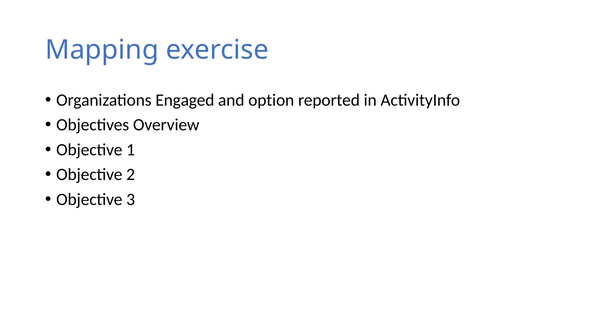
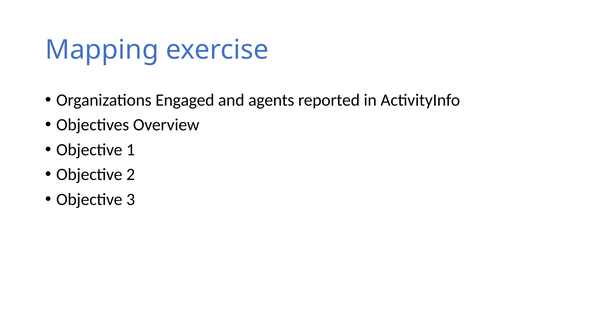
option: option -> agents (271, 100)
